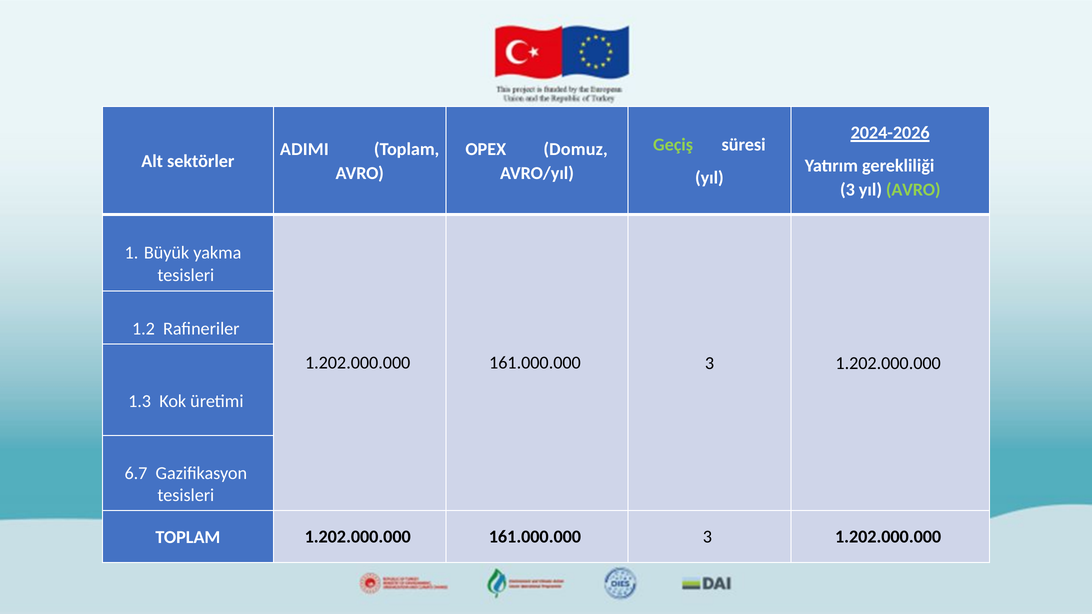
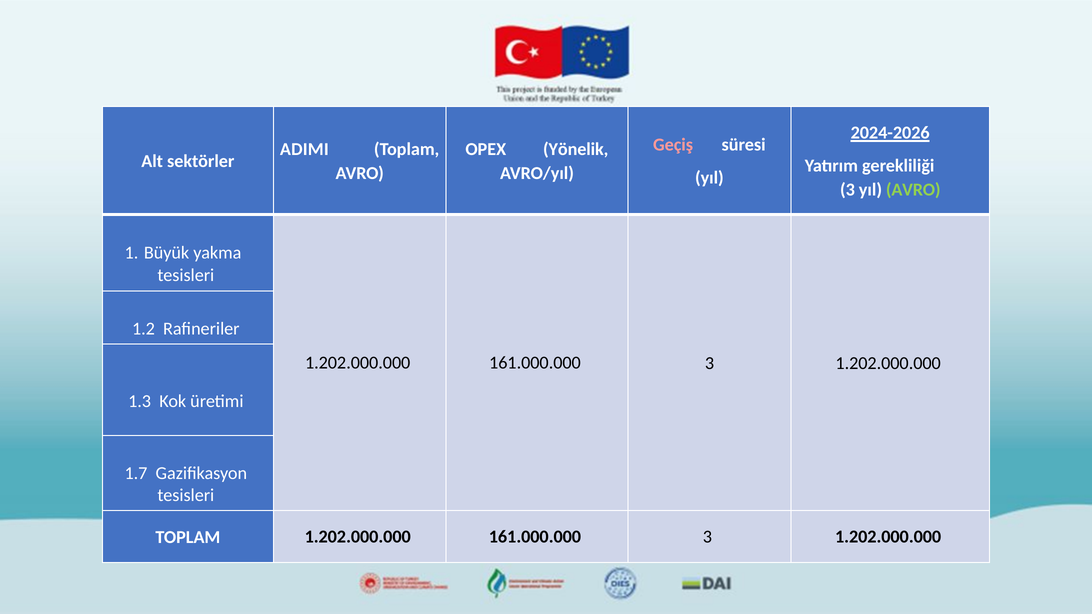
Geçiş colour: light green -> pink (673, 145)
Domuz: Domuz -> Yönelik (576, 149)
6.7: 6.7 -> 1.7 (136, 473)
